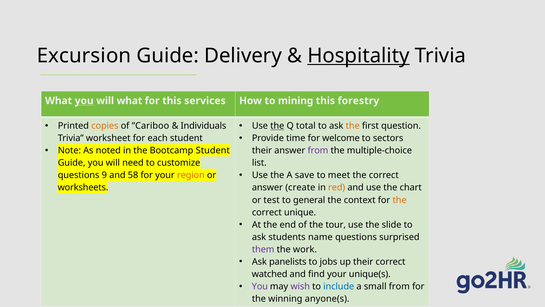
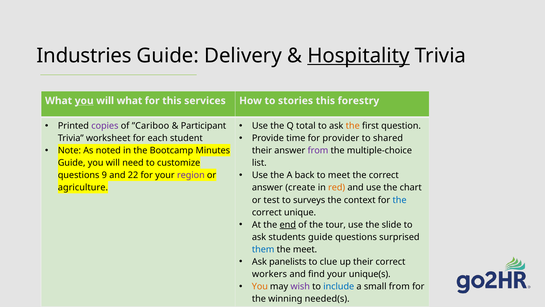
Excursion: Excursion -> Industries (84, 56)
mining: mining -> stories (296, 101)
copies colour: orange -> purple (105, 126)
Individuals: Individuals -> Participant (203, 126)
the underline: present -> none (277, 126)
welcome: welcome -> provider (341, 138)
sectors: sectors -> shared (388, 138)
Student: Student -> Minutes (213, 150)
save: save -> back (305, 175)
58: 58 -> 22 (133, 175)
region colour: orange -> purple (191, 175)
worksheets: worksheets -> agriculture (83, 187)
general: general -> surveys (309, 200)
the colour: orange -> blue (400, 200)
end underline: none -> present (288, 224)
students name: name -> guide (320, 237)
them colour: purple -> blue (263, 249)
the work: work -> meet (305, 249)
jobs: jobs -> clue (328, 261)
watched: watched -> workers (270, 274)
You colour: purple -> orange (260, 286)
anyone(s: anyone(s -> needed(s (327, 298)
